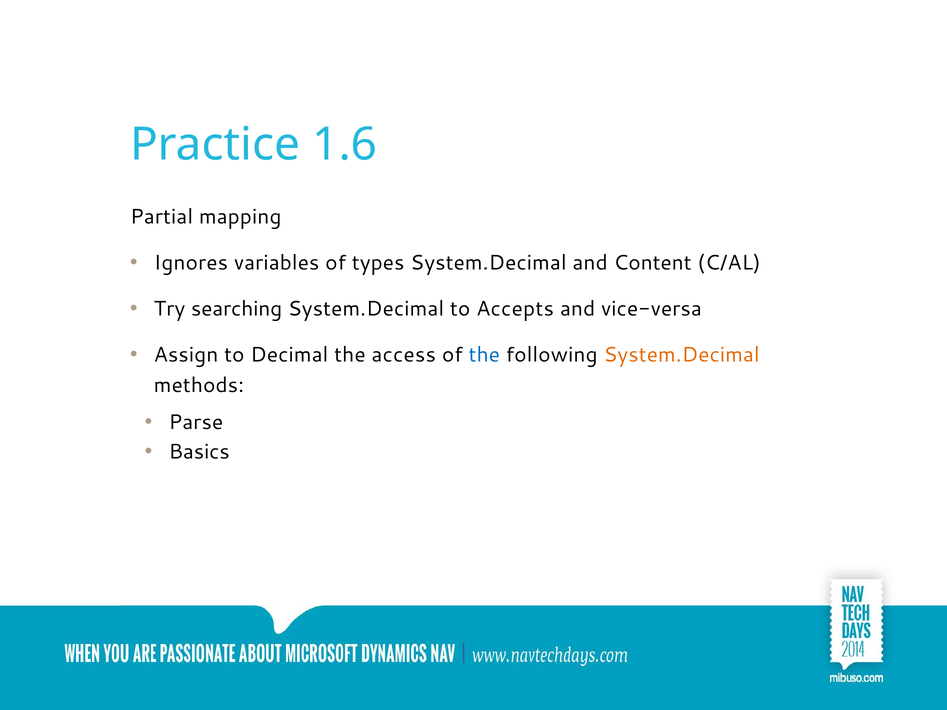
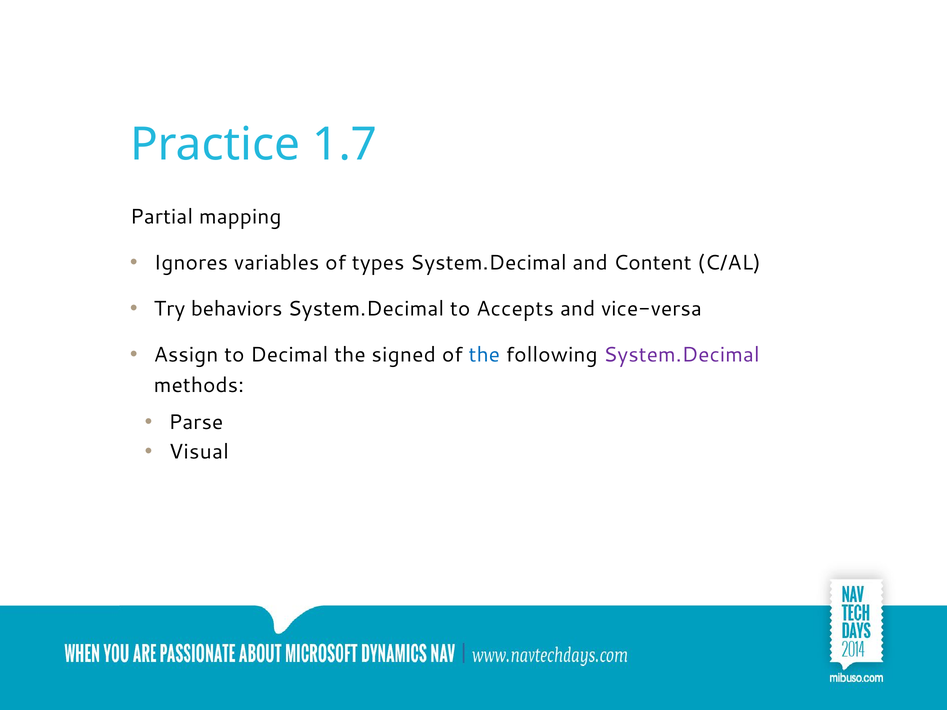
1.6: 1.6 -> 1.7 (345, 145)
searching: searching -> behaviors (237, 309)
access: access -> signed (404, 355)
System.Decimal colour: orange -> purple (682, 355)
Basics: Basics -> Visual (199, 452)
